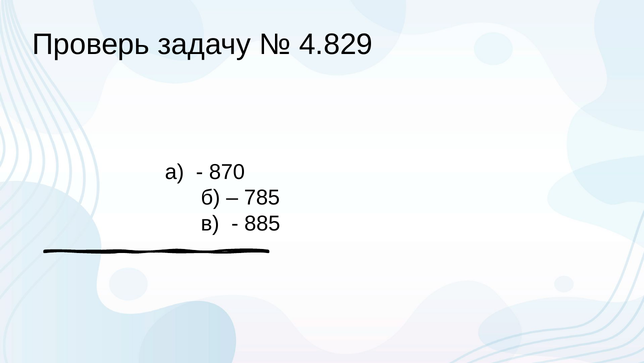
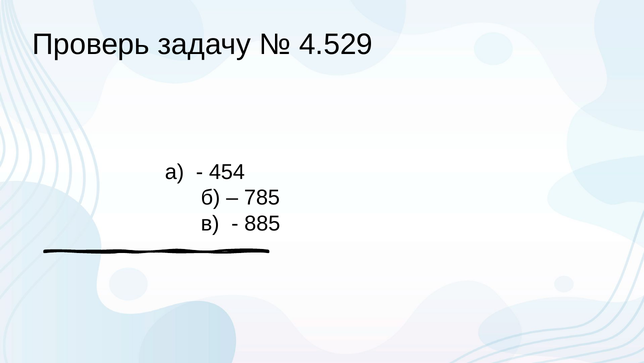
4.829: 4.829 -> 4.529 (336, 45)
870: 870 -> 454 (227, 172)
